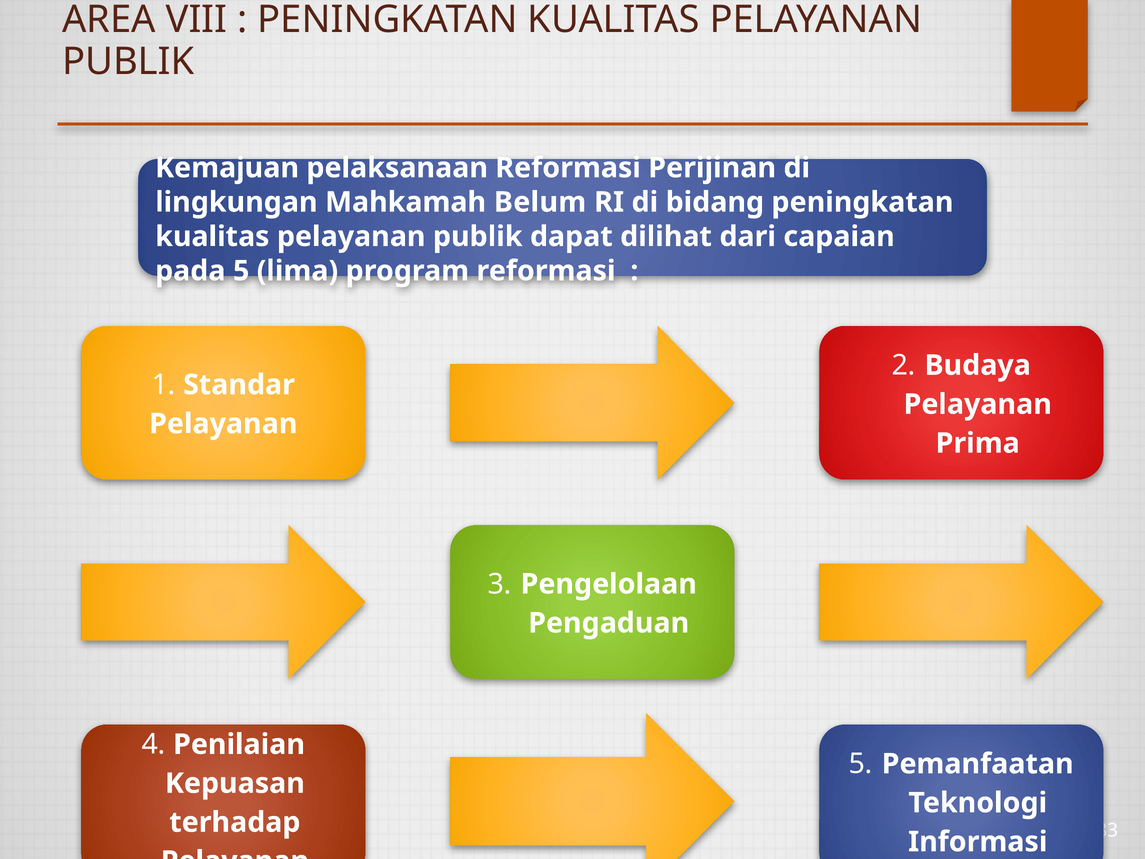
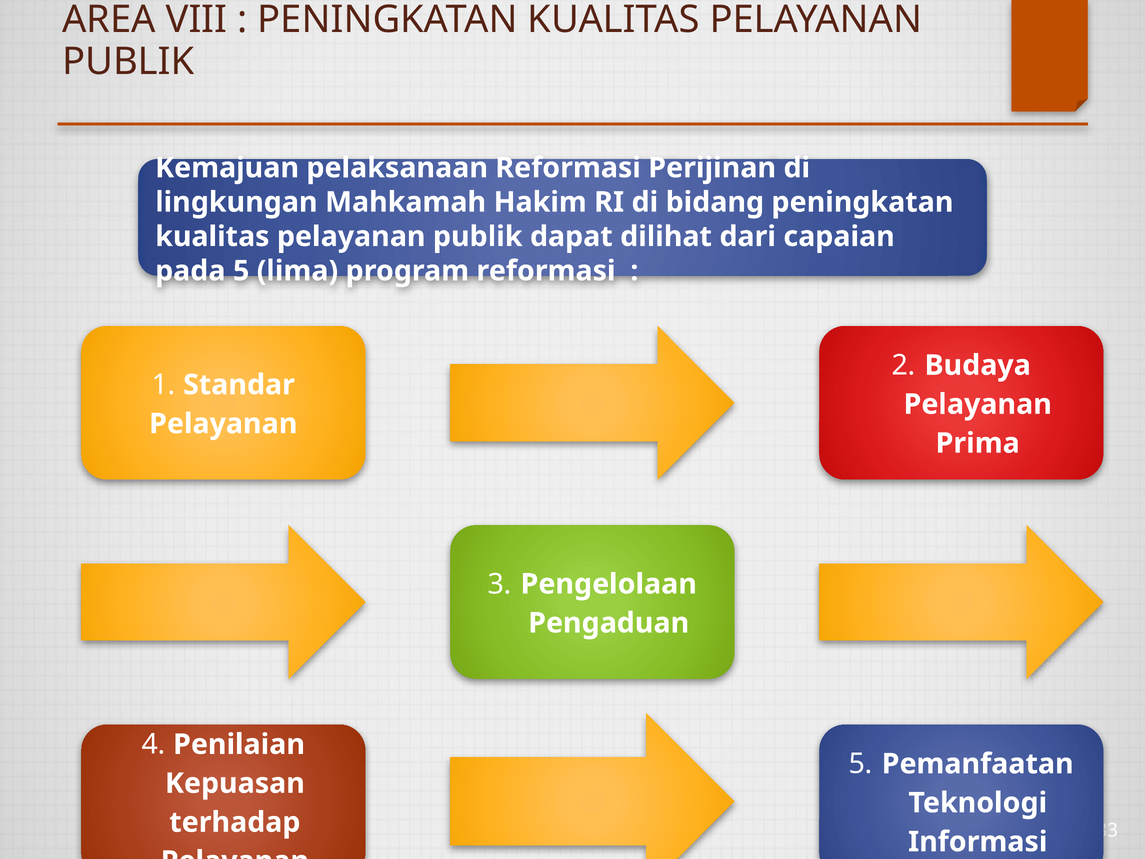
Belum: Belum -> Hakim (540, 202)
